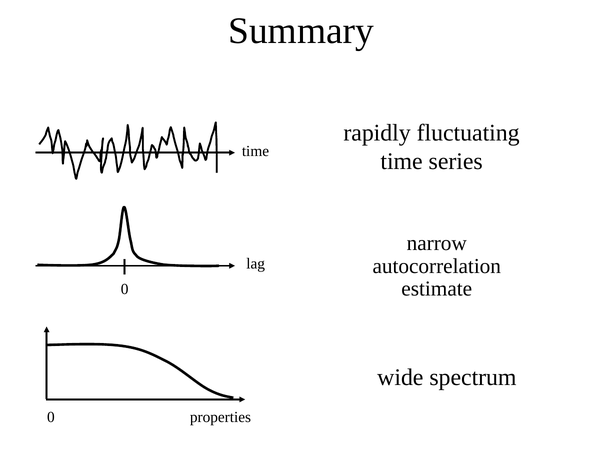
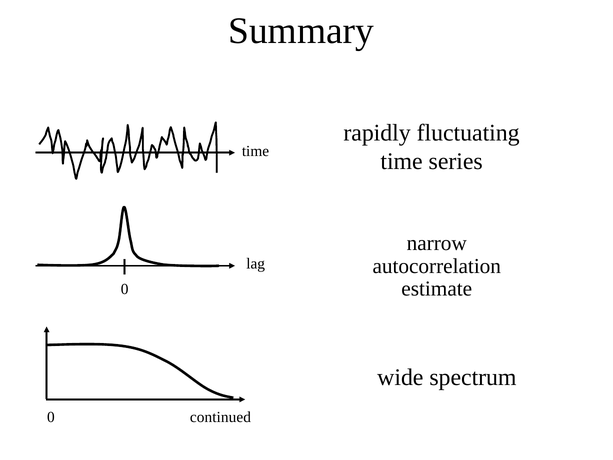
properties: properties -> continued (220, 417)
